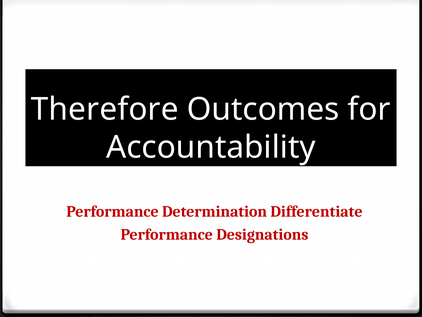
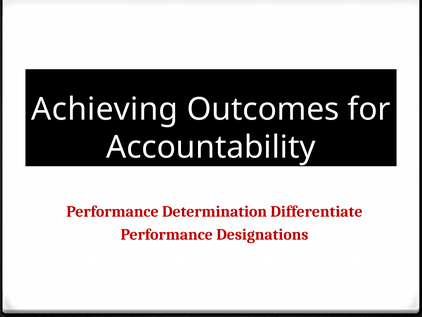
Therefore: Therefore -> Achieving (105, 109)
